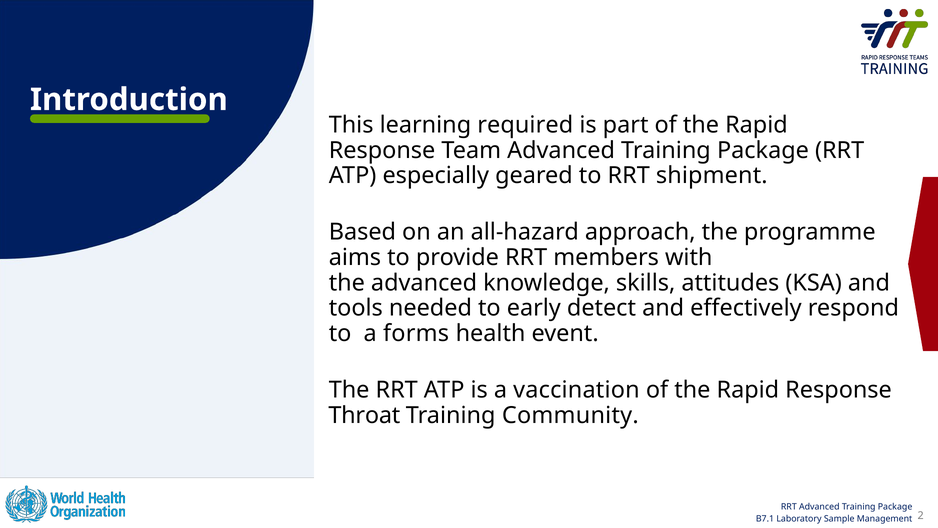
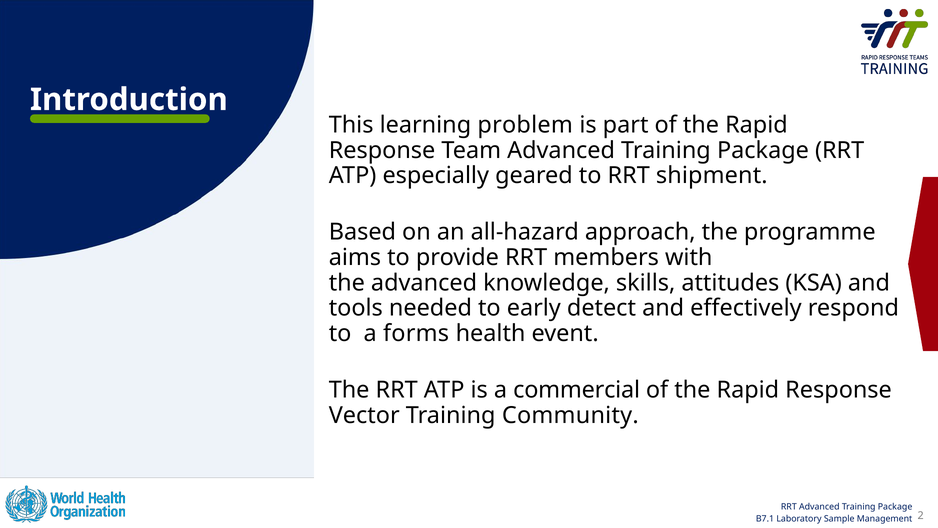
required: required -> problem (525, 125)
vaccination: vaccination -> commercial (577, 390)
Throat: Throat -> Vector (364, 415)
